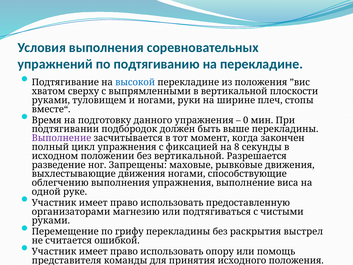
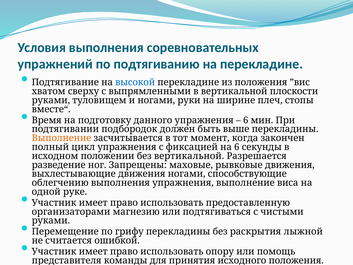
0: 0 -> 6 (246, 120)
Выполнение colour: purple -> orange (61, 138)
на 8: 8 -> 6 (237, 147)
выстрел: выстрел -> лыжной (303, 231)
